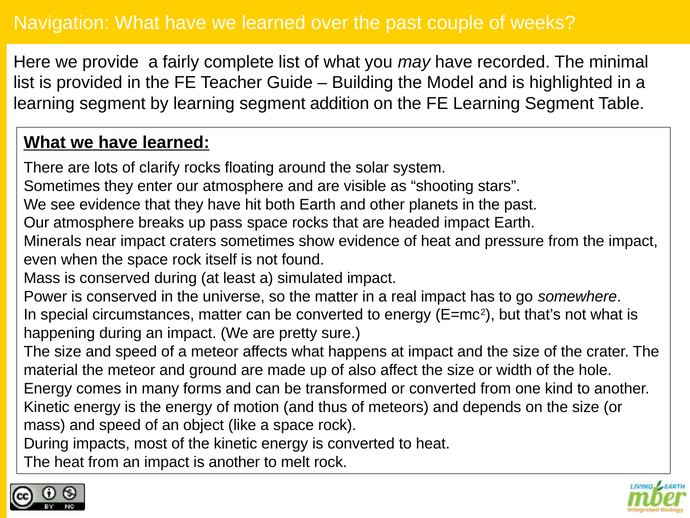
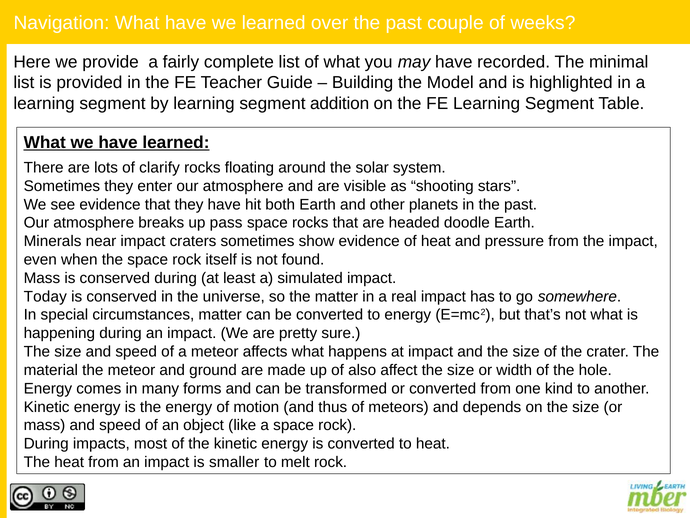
headed impact: impact -> doodle (467, 223)
Power: Power -> Today (45, 296)
is another: another -> smaller (234, 462)
